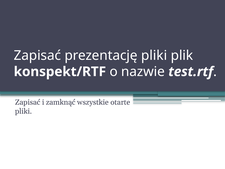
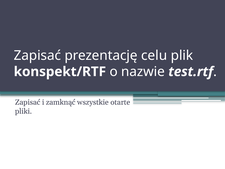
prezentację pliki: pliki -> celu (154, 55)
